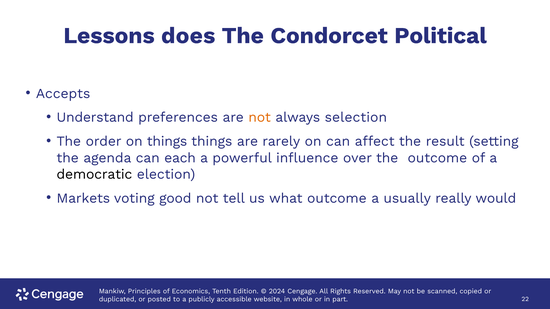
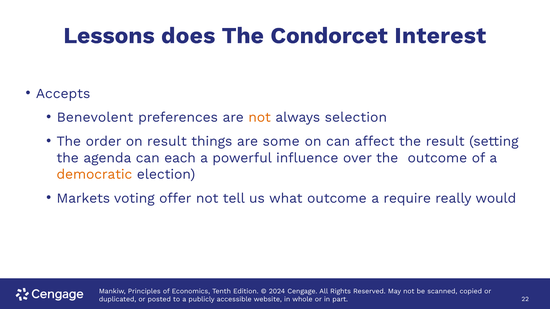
Political: Political -> Interest (440, 36)
Understand: Understand -> Benevolent (95, 118)
on things: things -> result (167, 142)
rarely: rarely -> some (281, 142)
democratic colour: black -> orange (94, 175)
good: good -> offer (175, 198)
usually: usually -> require (407, 198)
